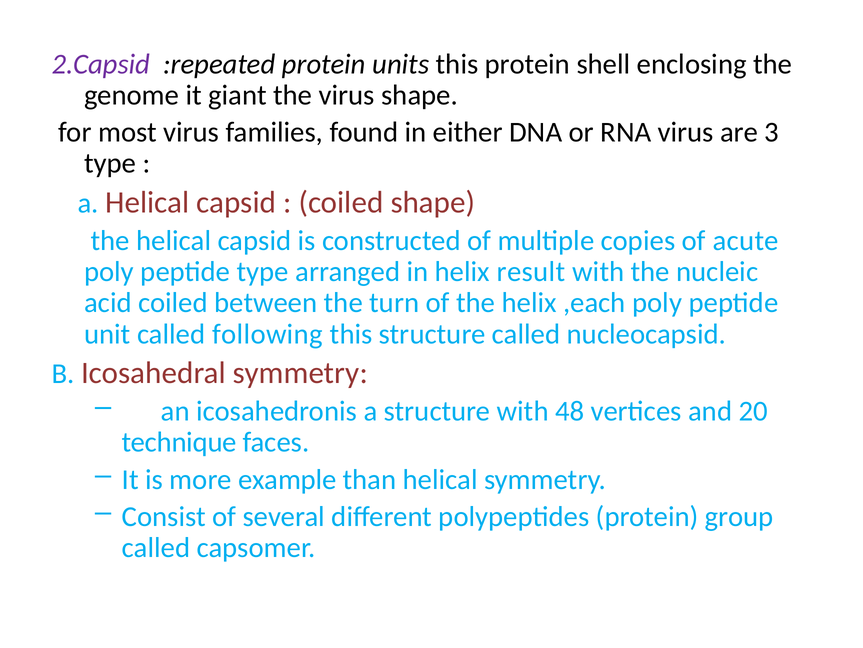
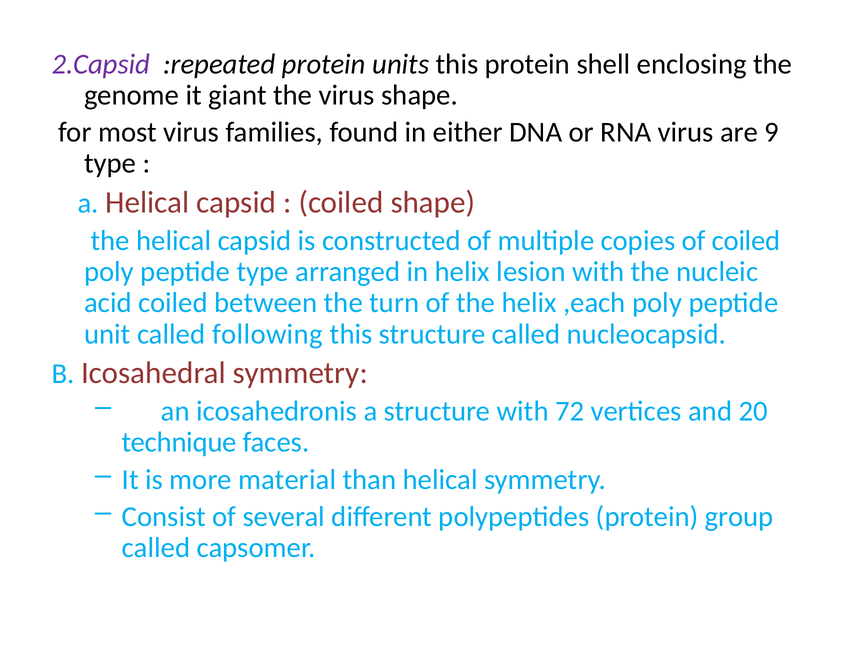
3: 3 -> 9 (772, 132)
of acute: acute -> coiled (746, 240)
result: result -> lesion (531, 272)
48: 48 -> 72 (570, 411)
example: example -> material (287, 479)
